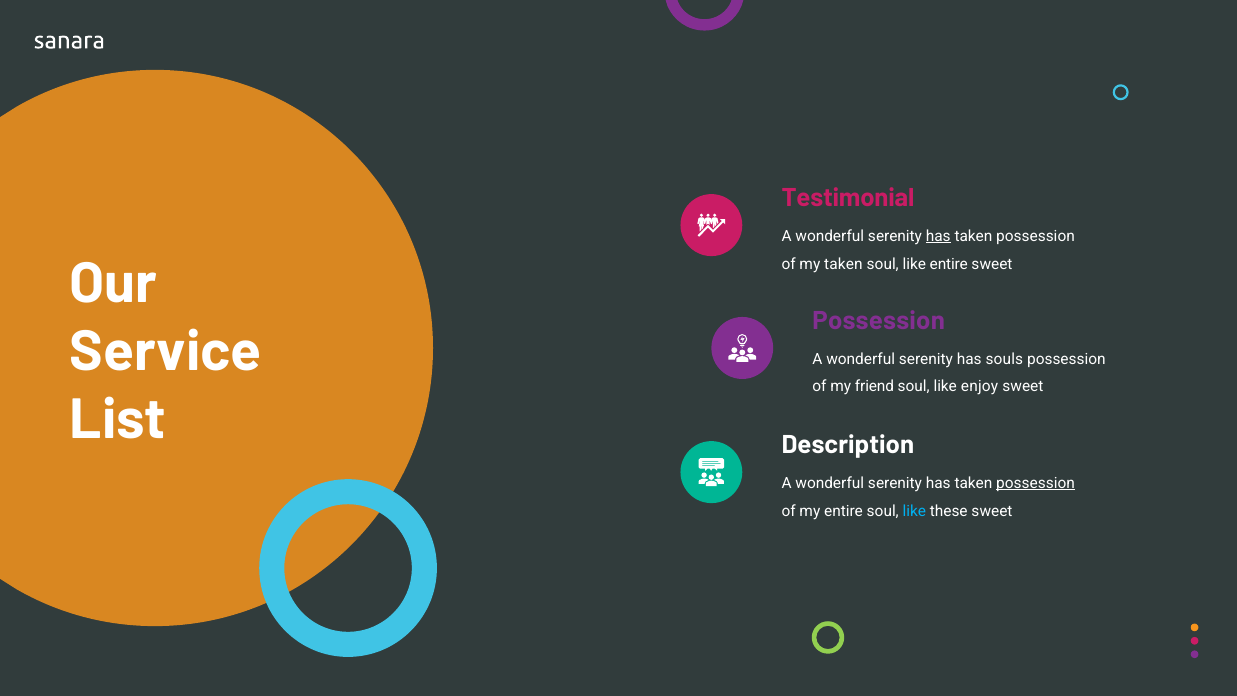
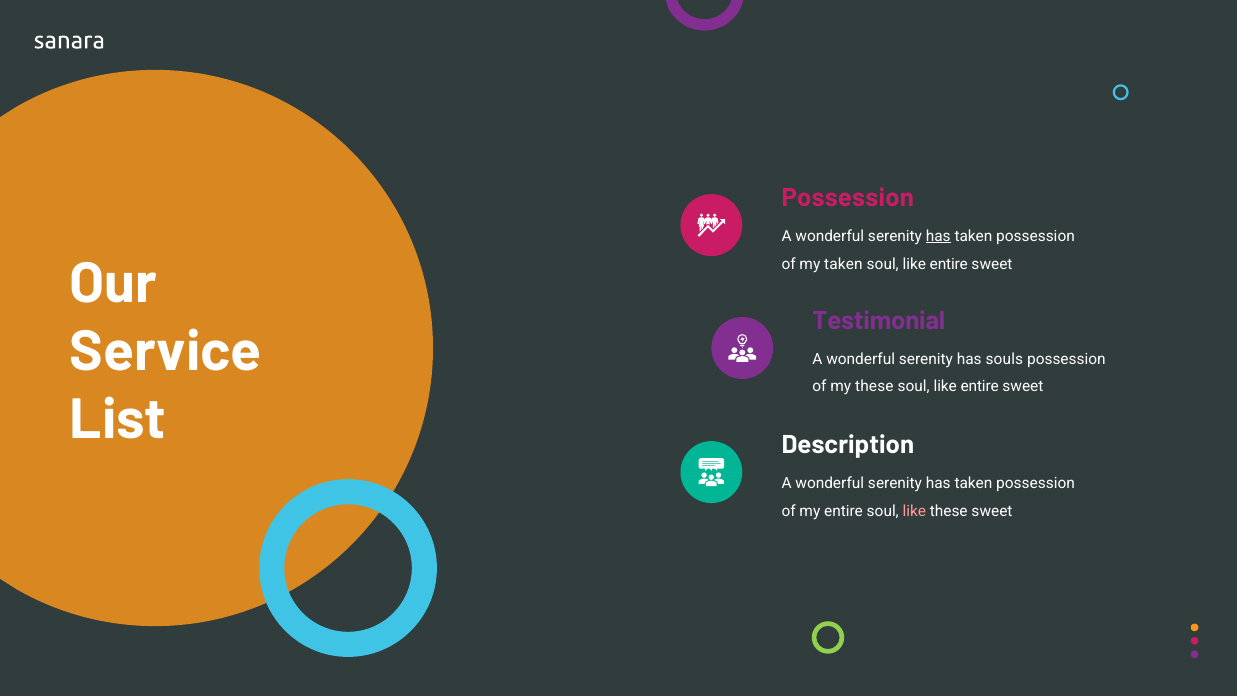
Testimonial: Testimonial -> Possession (848, 198)
Possession: Possession -> Testimonial (879, 321)
my friend: friend -> these (874, 387)
enjoy: enjoy -> entire (980, 387)
possession underline: present -> none (1036, 483)
like colour: light blue -> pink (914, 511)
